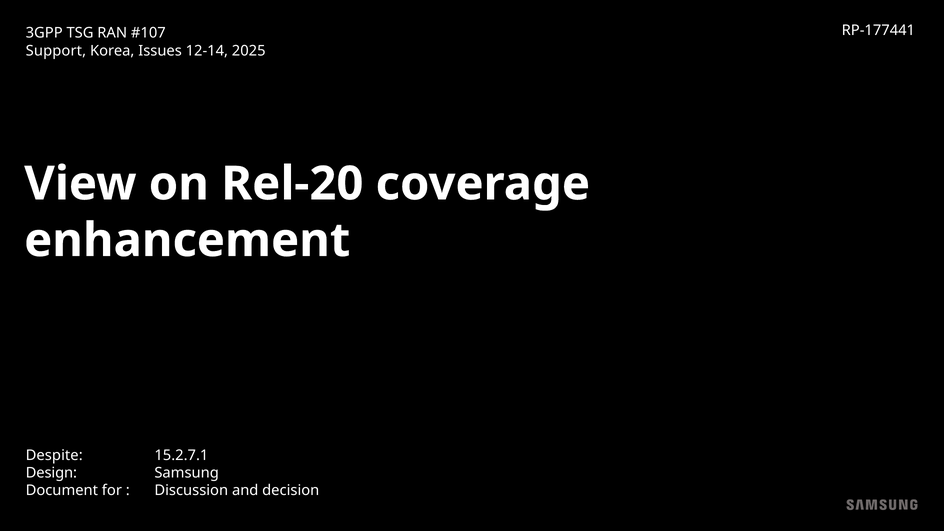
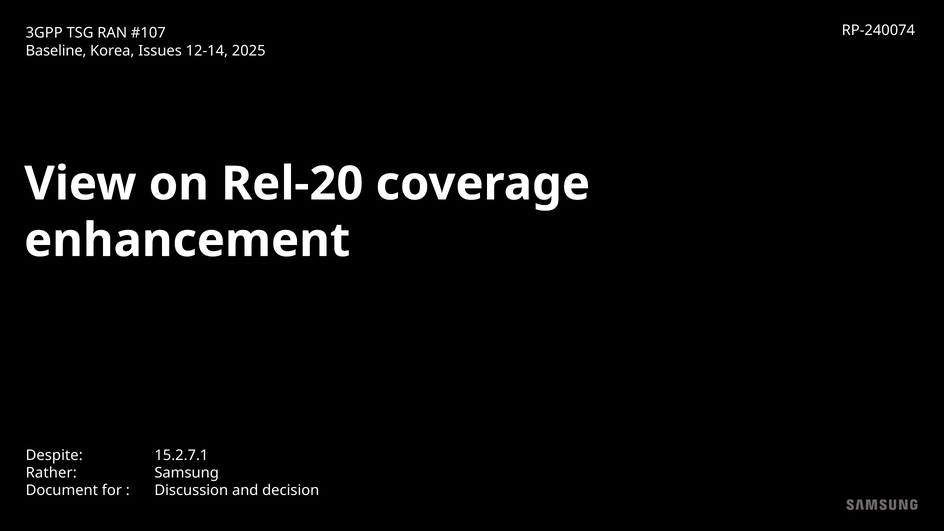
RP-177441: RP-177441 -> RP-240074 (878, 30)
Support: Support -> Baseline (56, 51)
Design: Design -> Rather (51, 473)
